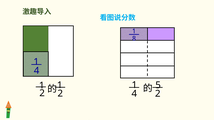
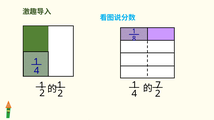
5: 5 -> 7 (158, 85)
